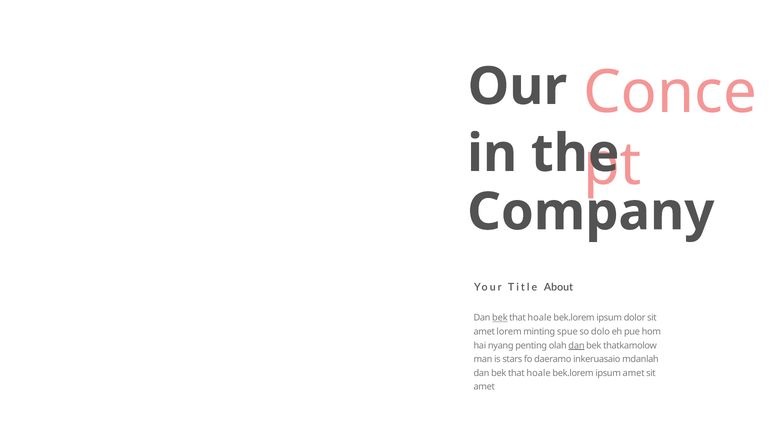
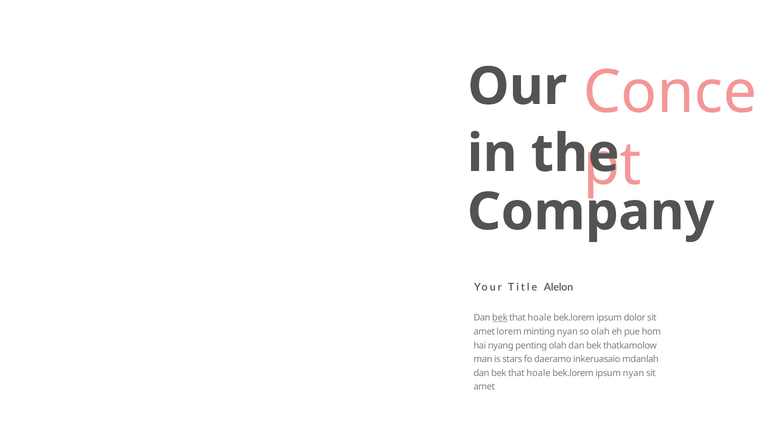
About: About -> Alelon (559, 287)
minting spue: spue -> nyan (567, 331)
so dolo: dolo -> olah (600, 331)
dan underline: present -> none (577, 345)
ipsum amet: amet -> nyan (633, 373)
